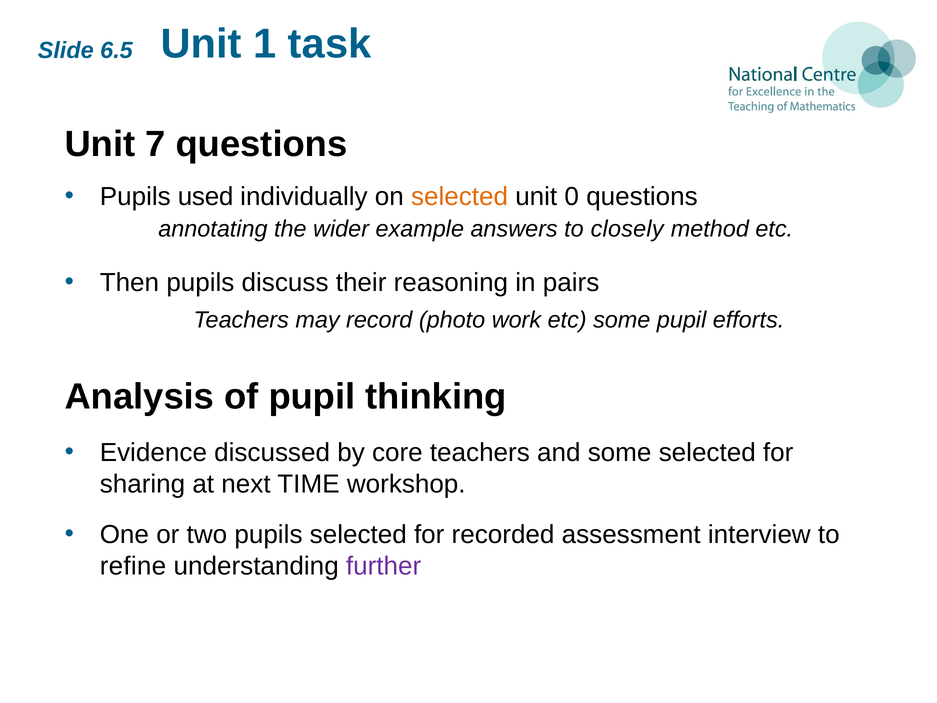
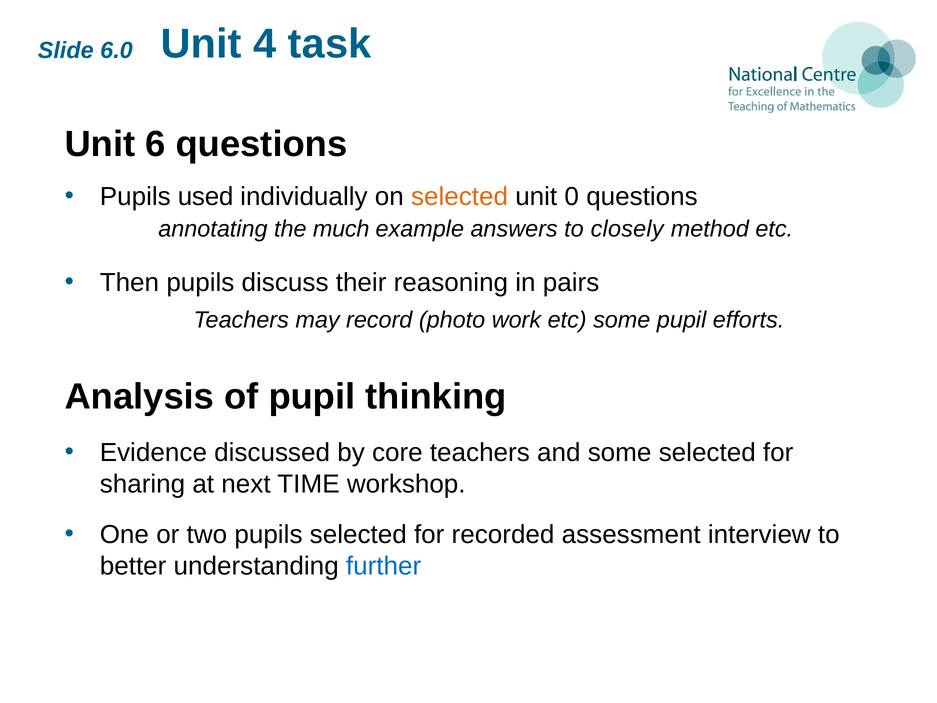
1: 1 -> 4 (265, 44)
6.5: 6.5 -> 6.0 (116, 51)
7: 7 -> 6 (155, 144)
wider: wider -> much (341, 229)
refine: refine -> better (133, 566)
further colour: purple -> blue (384, 566)
